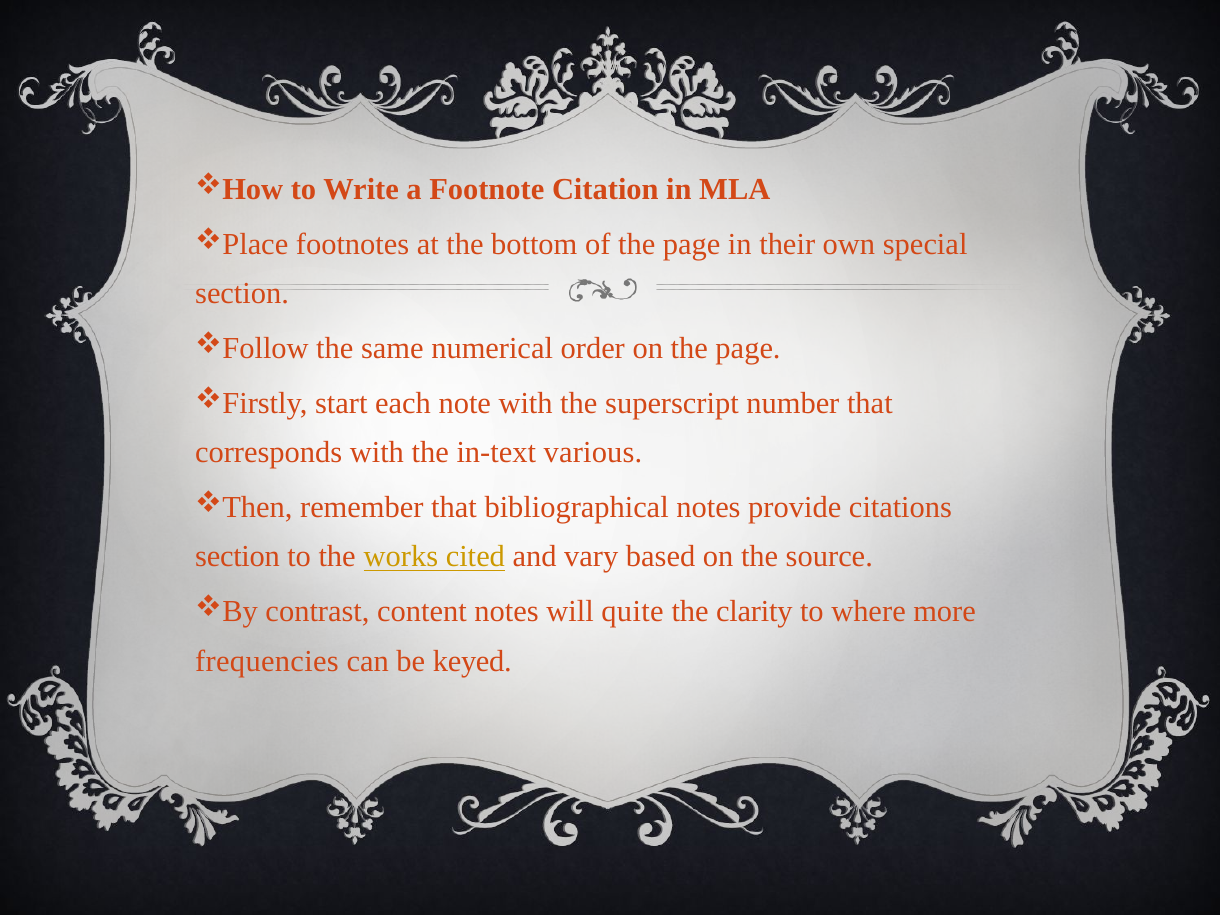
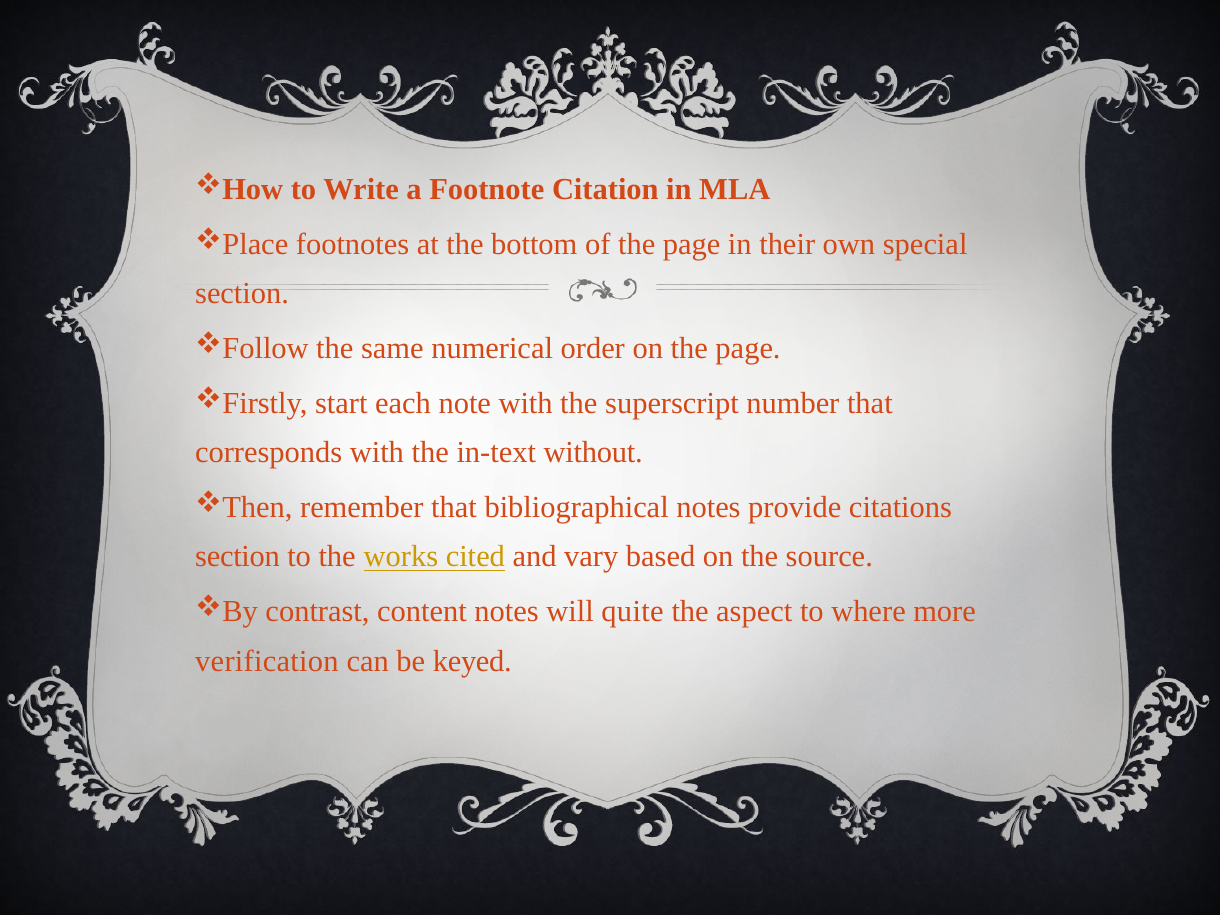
various: various -> without (593, 453)
clarity: clarity -> aspect (754, 612)
frequencies: frequencies -> verification (267, 661)
